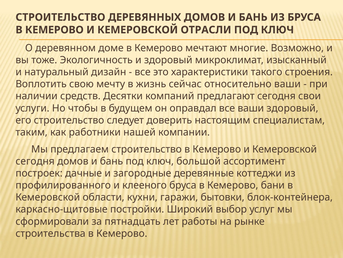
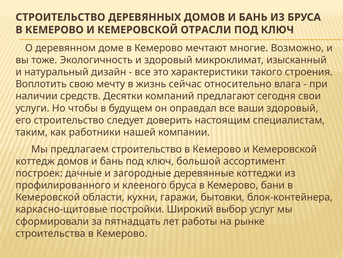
относительно ваши: ваши -> влага (287, 84)
сегодня: сегодня -> коттедж (35, 161)
